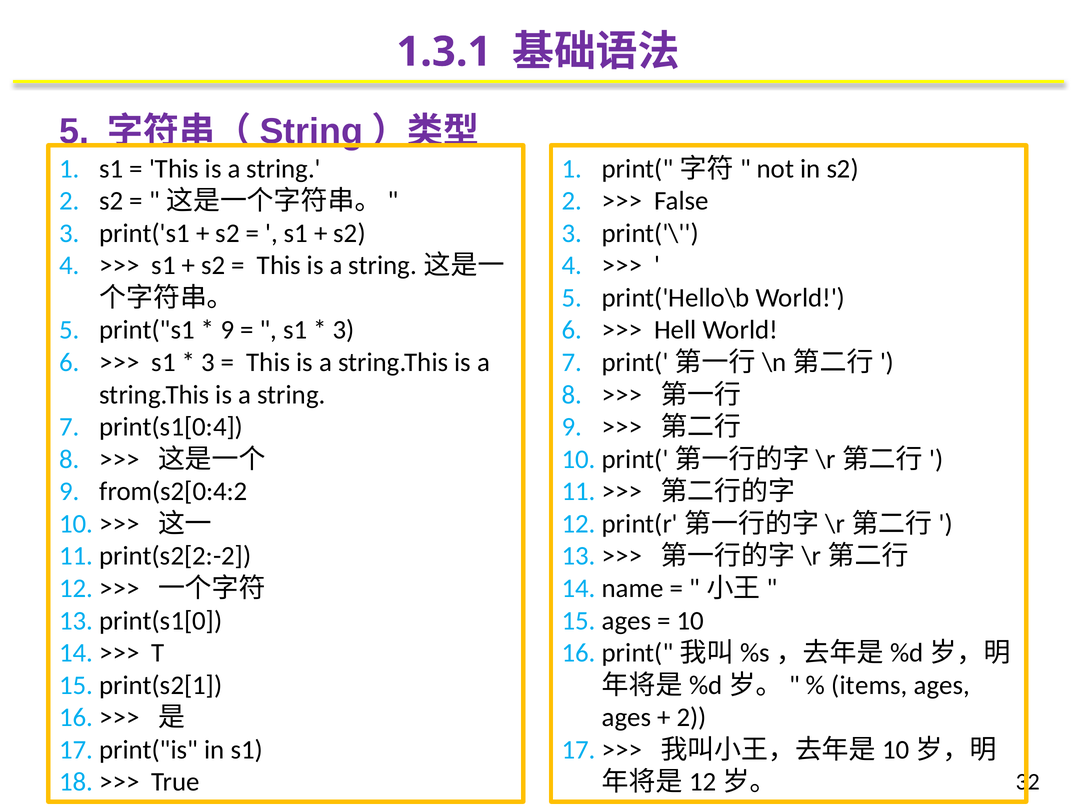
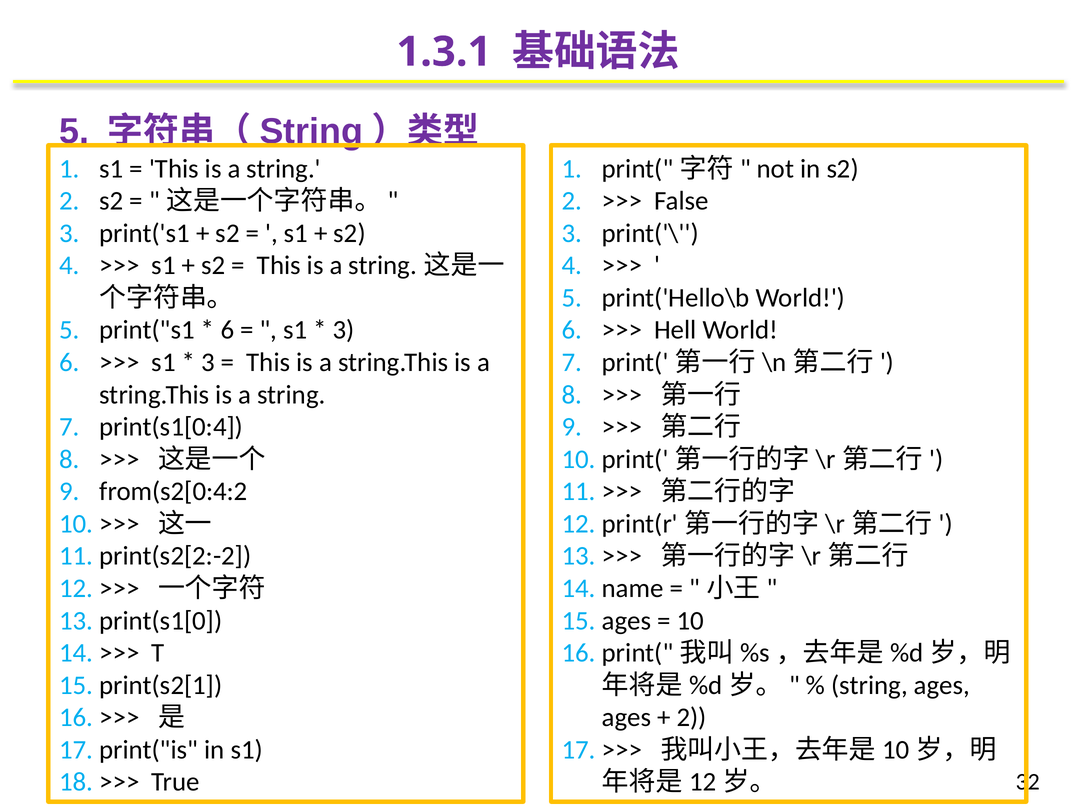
9: 9 -> 6 (227, 330)
items: items -> string (870, 685)
